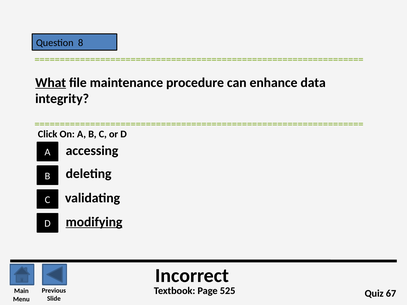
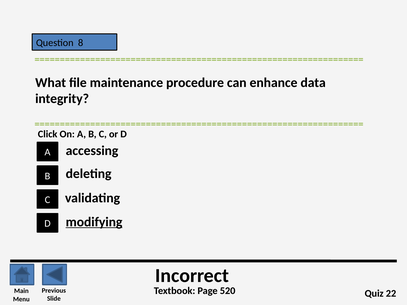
What underline: present -> none (51, 83)
525: 525 -> 520 (228, 291)
67: 67 -> 22 (391, 294)
